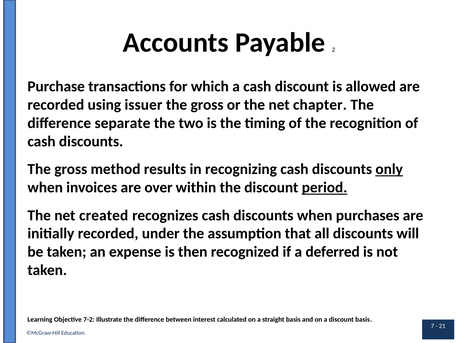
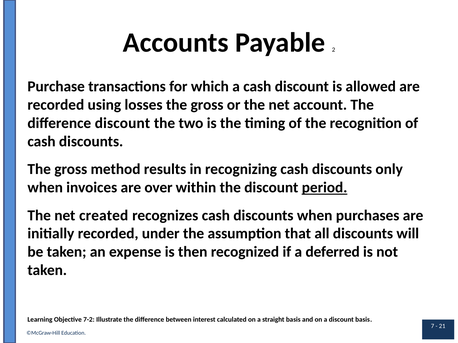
issuer: issuer -> losses (144, 105)
chapter: chapter -> account (320, 105)
difference separate: separate -> discount (122, 123)
only underline: present -> none (389, 169)
